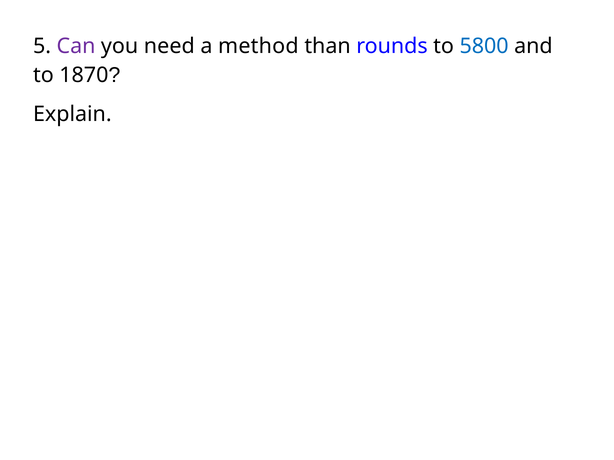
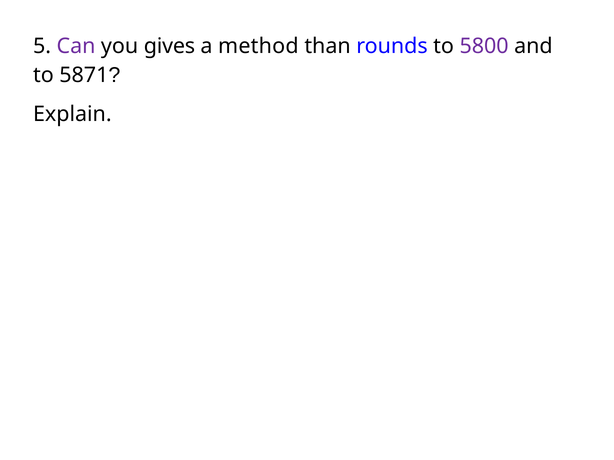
need: need -> gives (169, 46)
5800 colour: blue -> purple (484, 46)
1870: 1870 -> 5871 (84, 75)
